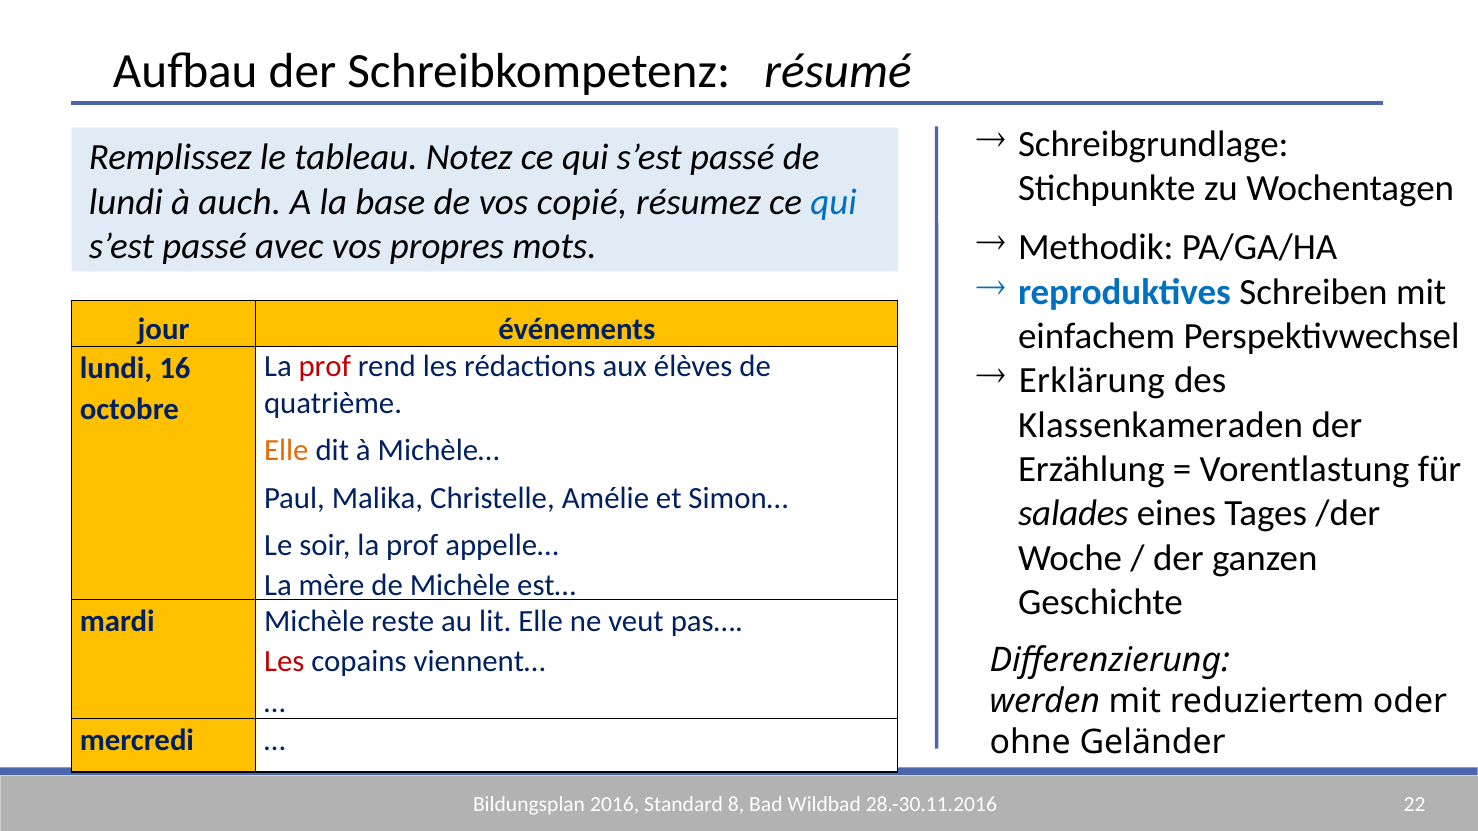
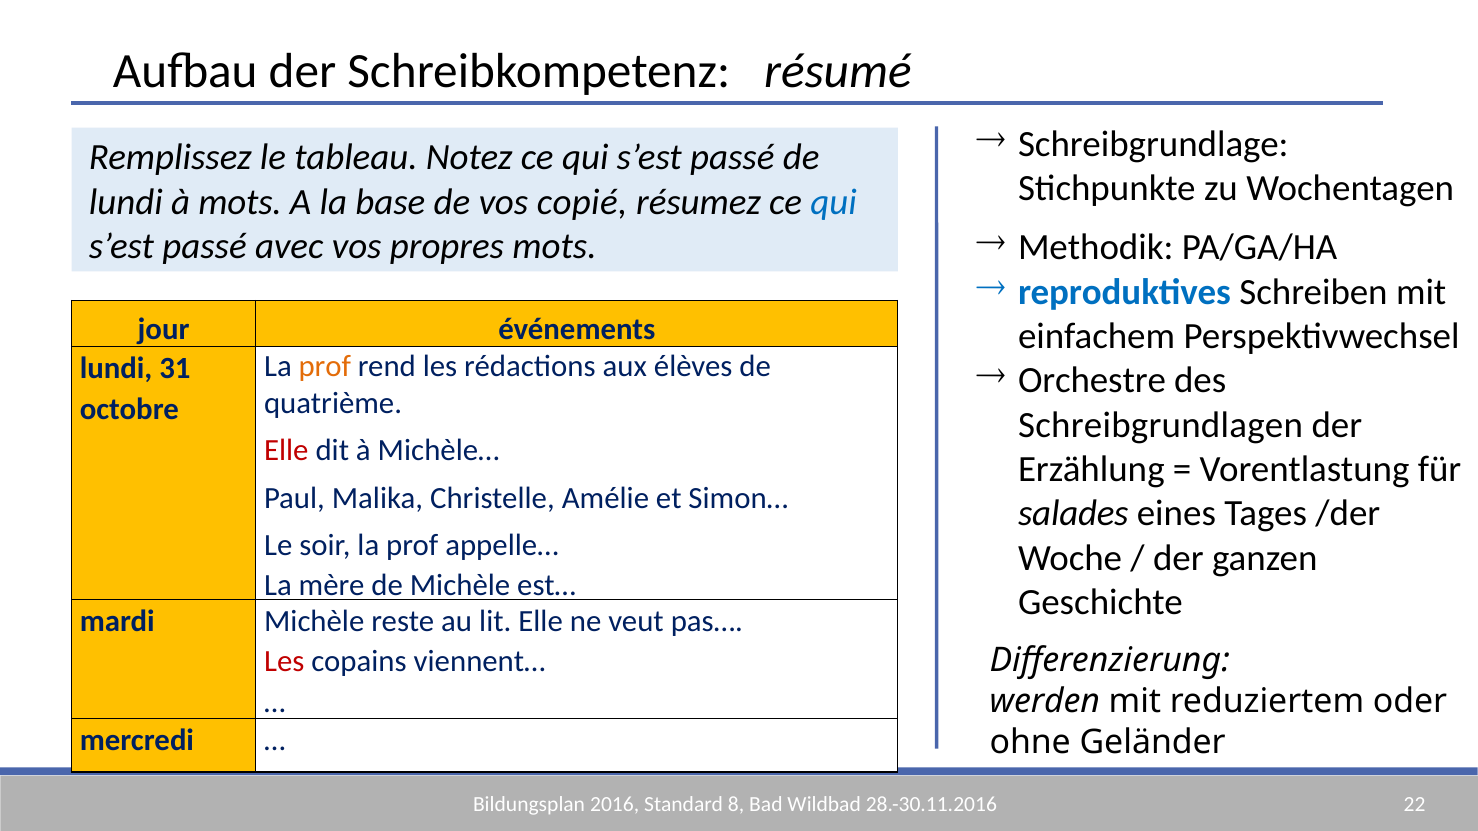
à auch: auch -> mots (240, 202)
prof colour: red -> orange (325, 366)
16: 16 -> 31 (175, 369)
Erklärung: Erklärung -> Orchestre (1092, 381)
Klassenkameraden: Klassenkameraden -> Schreibgrundlagen (1161, 425)
Elle colour: orange -> red (286, 451)
